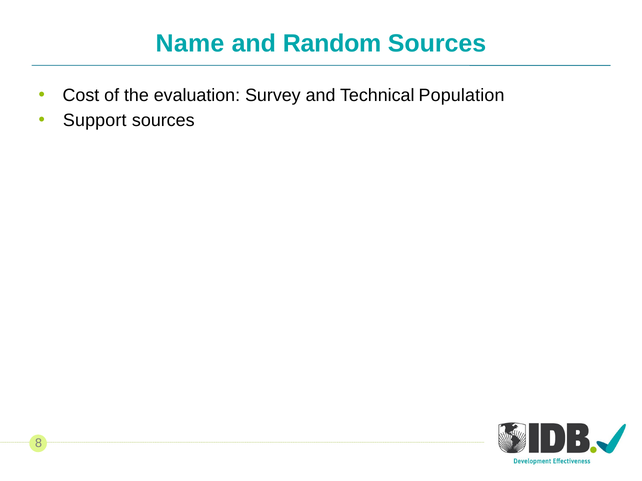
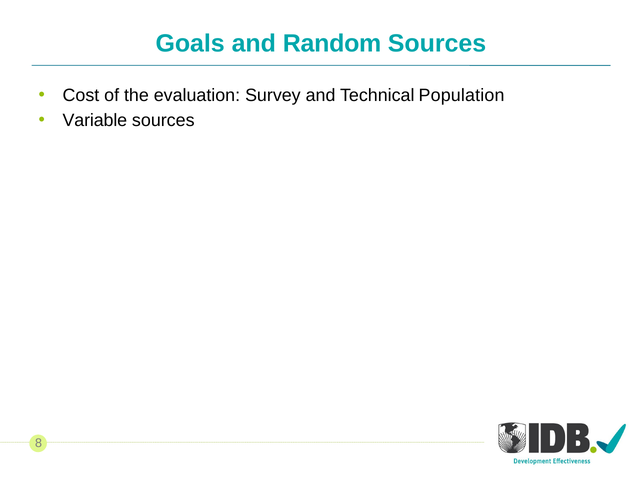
Name: Name -> Goals (190, 43)
Support: Support -> Variable (95, 120)
